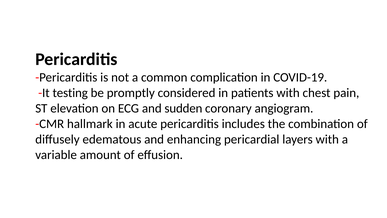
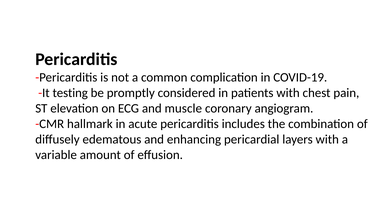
sudden: sudden -> muscle (183, 108)
